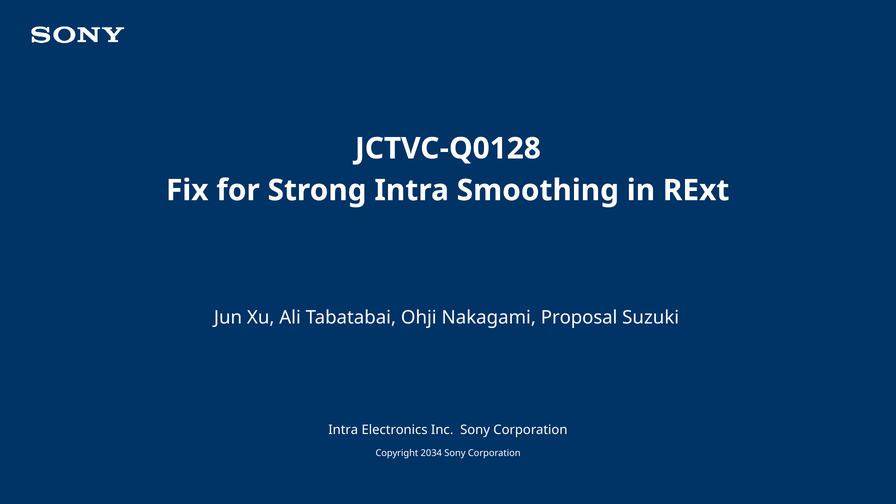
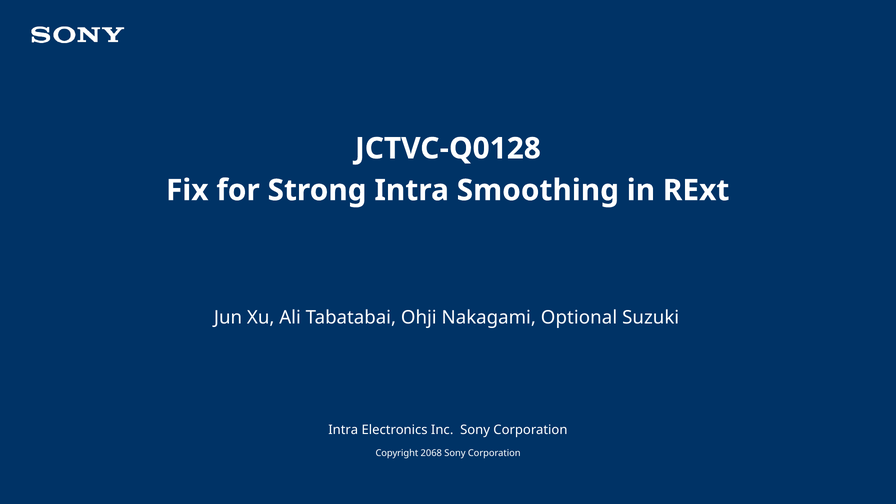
Proposal: Proposal -> Optional (579, 317)
2034: 2034 -> 2068 (431, 453)
